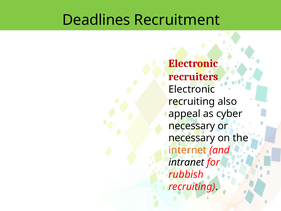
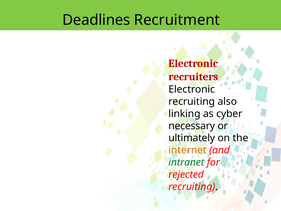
appeal: appeal -> linking (184, 114)
necessary: necessary -> ultimately (192, 138)
intranet colour: black -> green (186, 162)
rubbish: rubbish -> rejected (186, 174)
